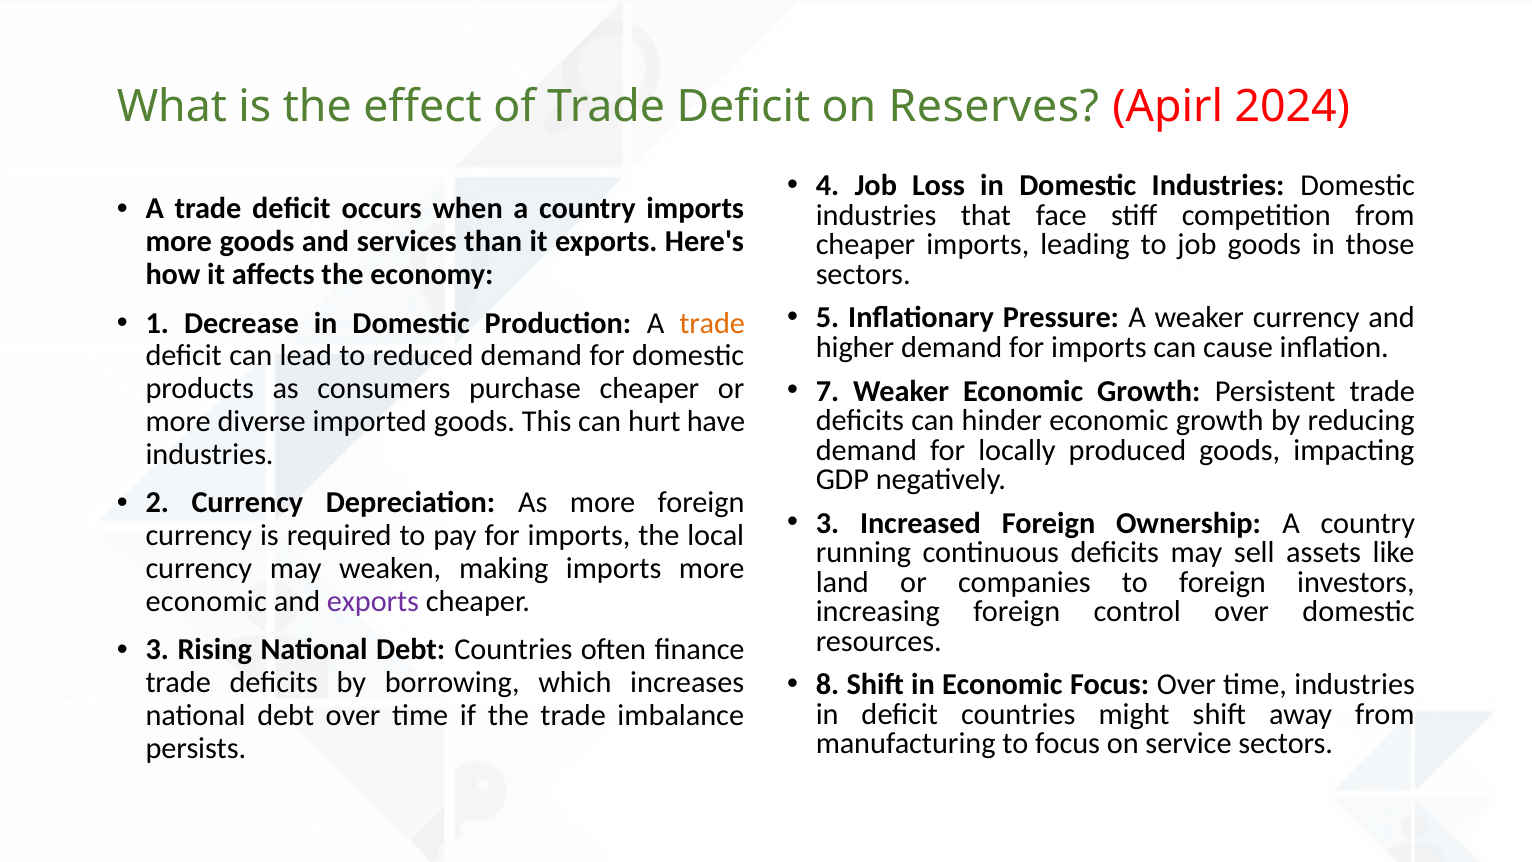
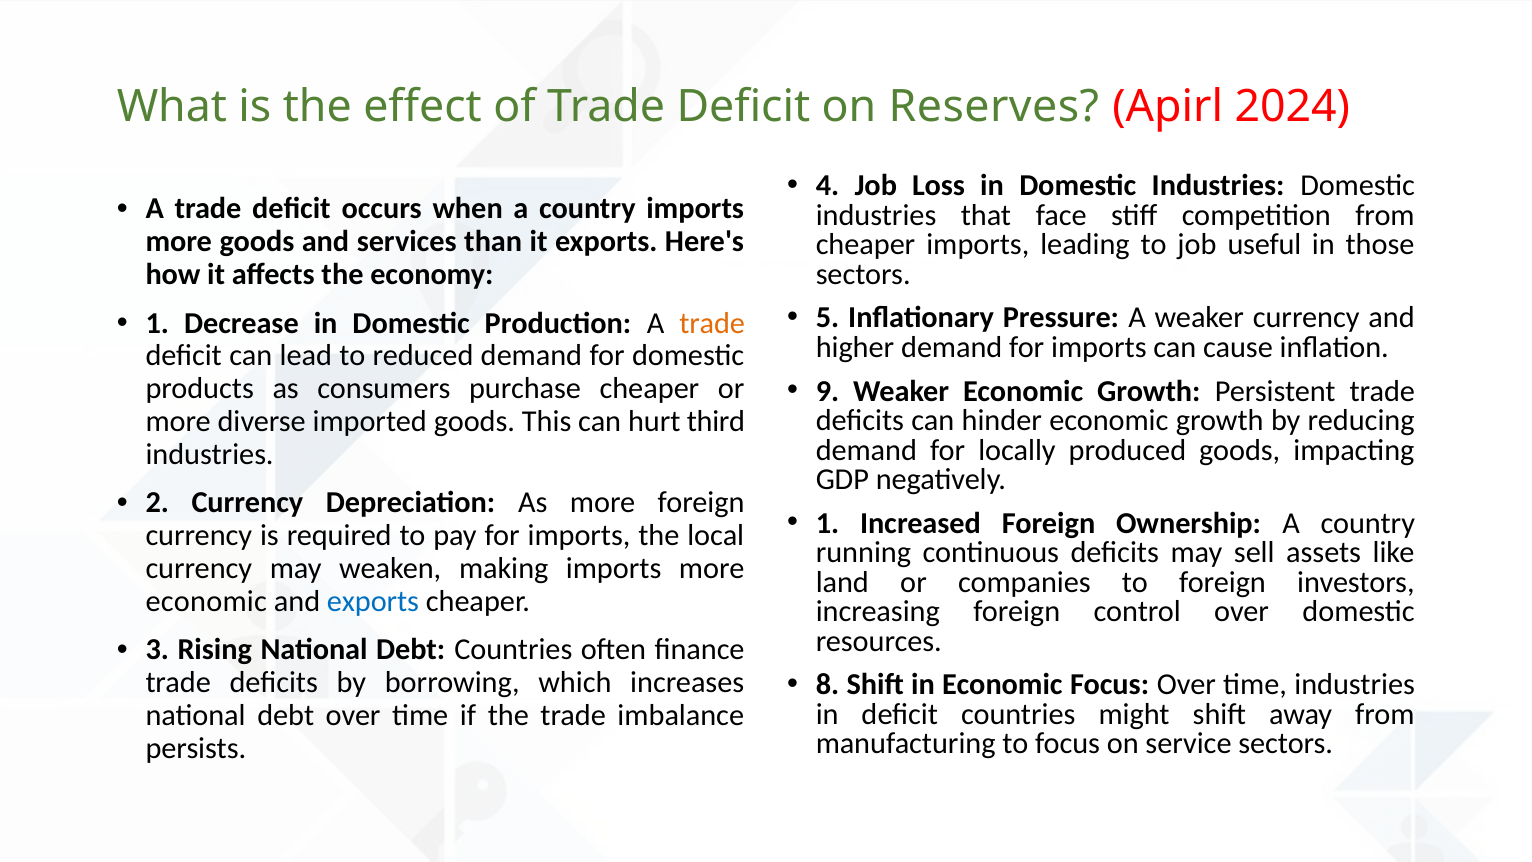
job goods: goods -> useful (1264, 245)
7: 7 -> 9 (827, 391)
have: have -> third (716, 421)
3: 3 -> 1 (827, 523)
exports colour: purple -> blue (373, 601)
